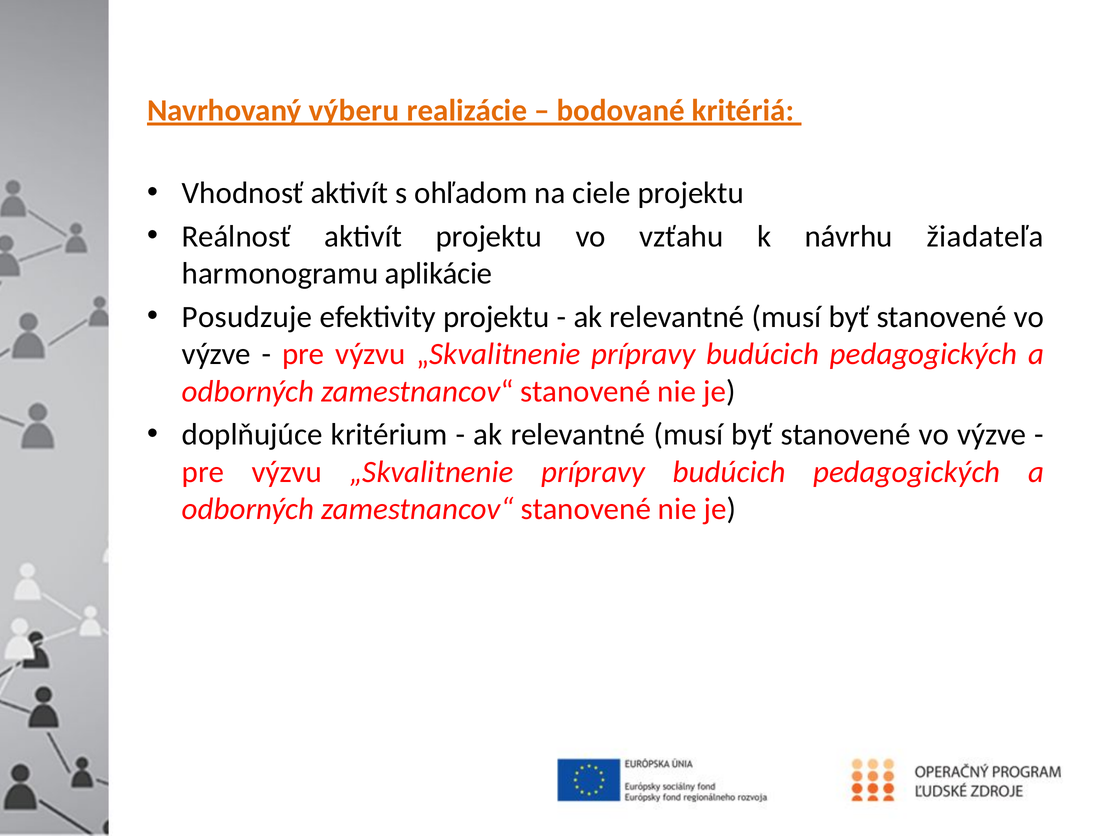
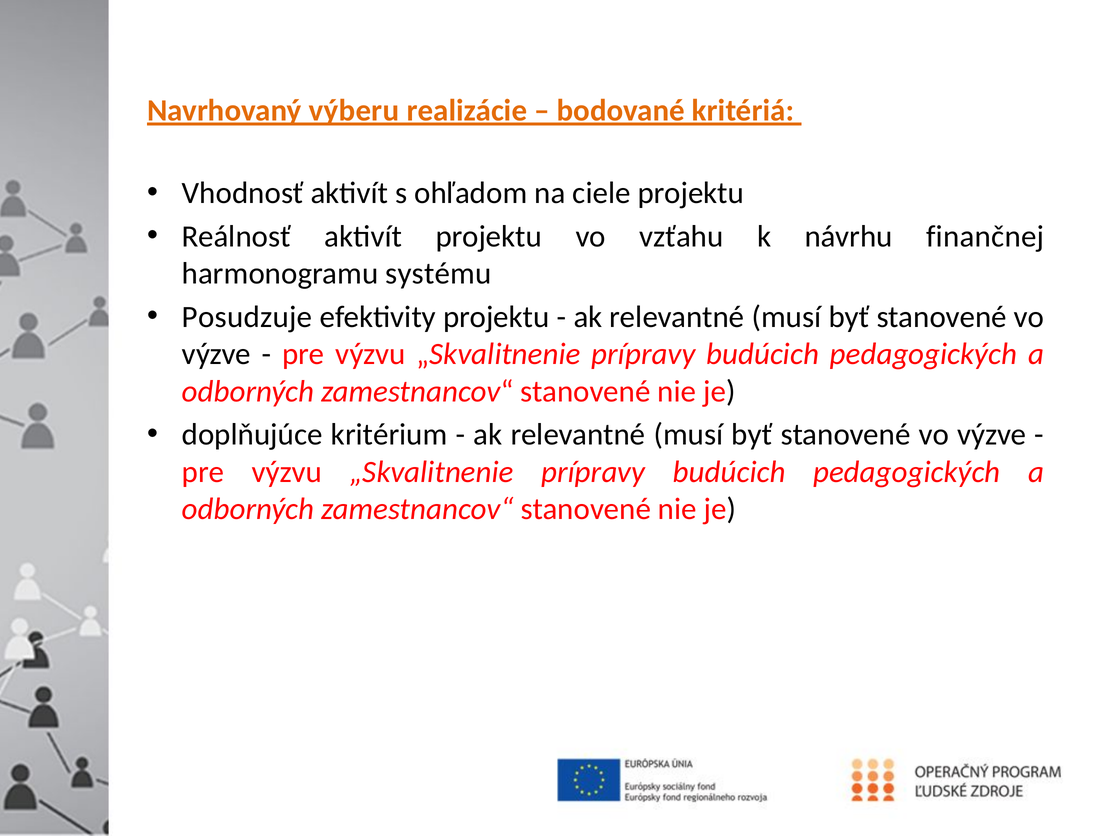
žiadateľa: žiadateľa -> finančnej (985, 237)
aplikácie: aplikácie -> systému (438, 274)
